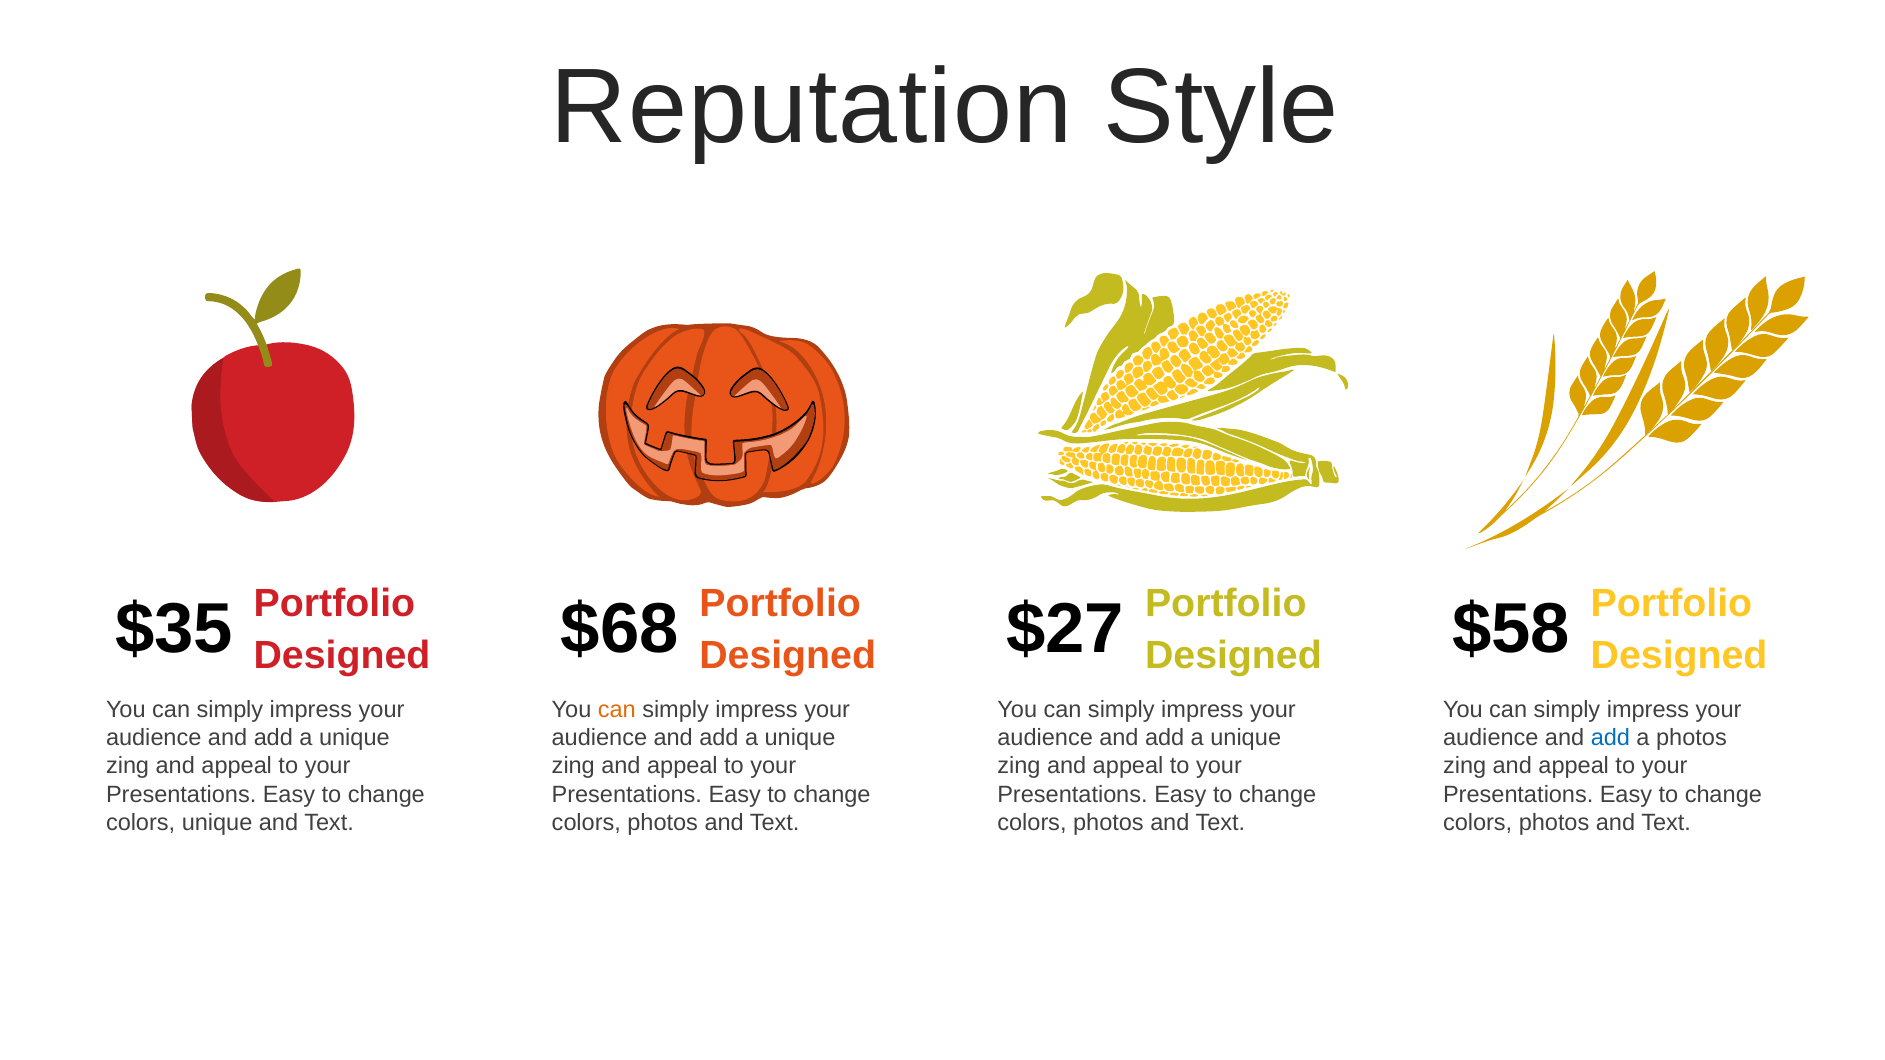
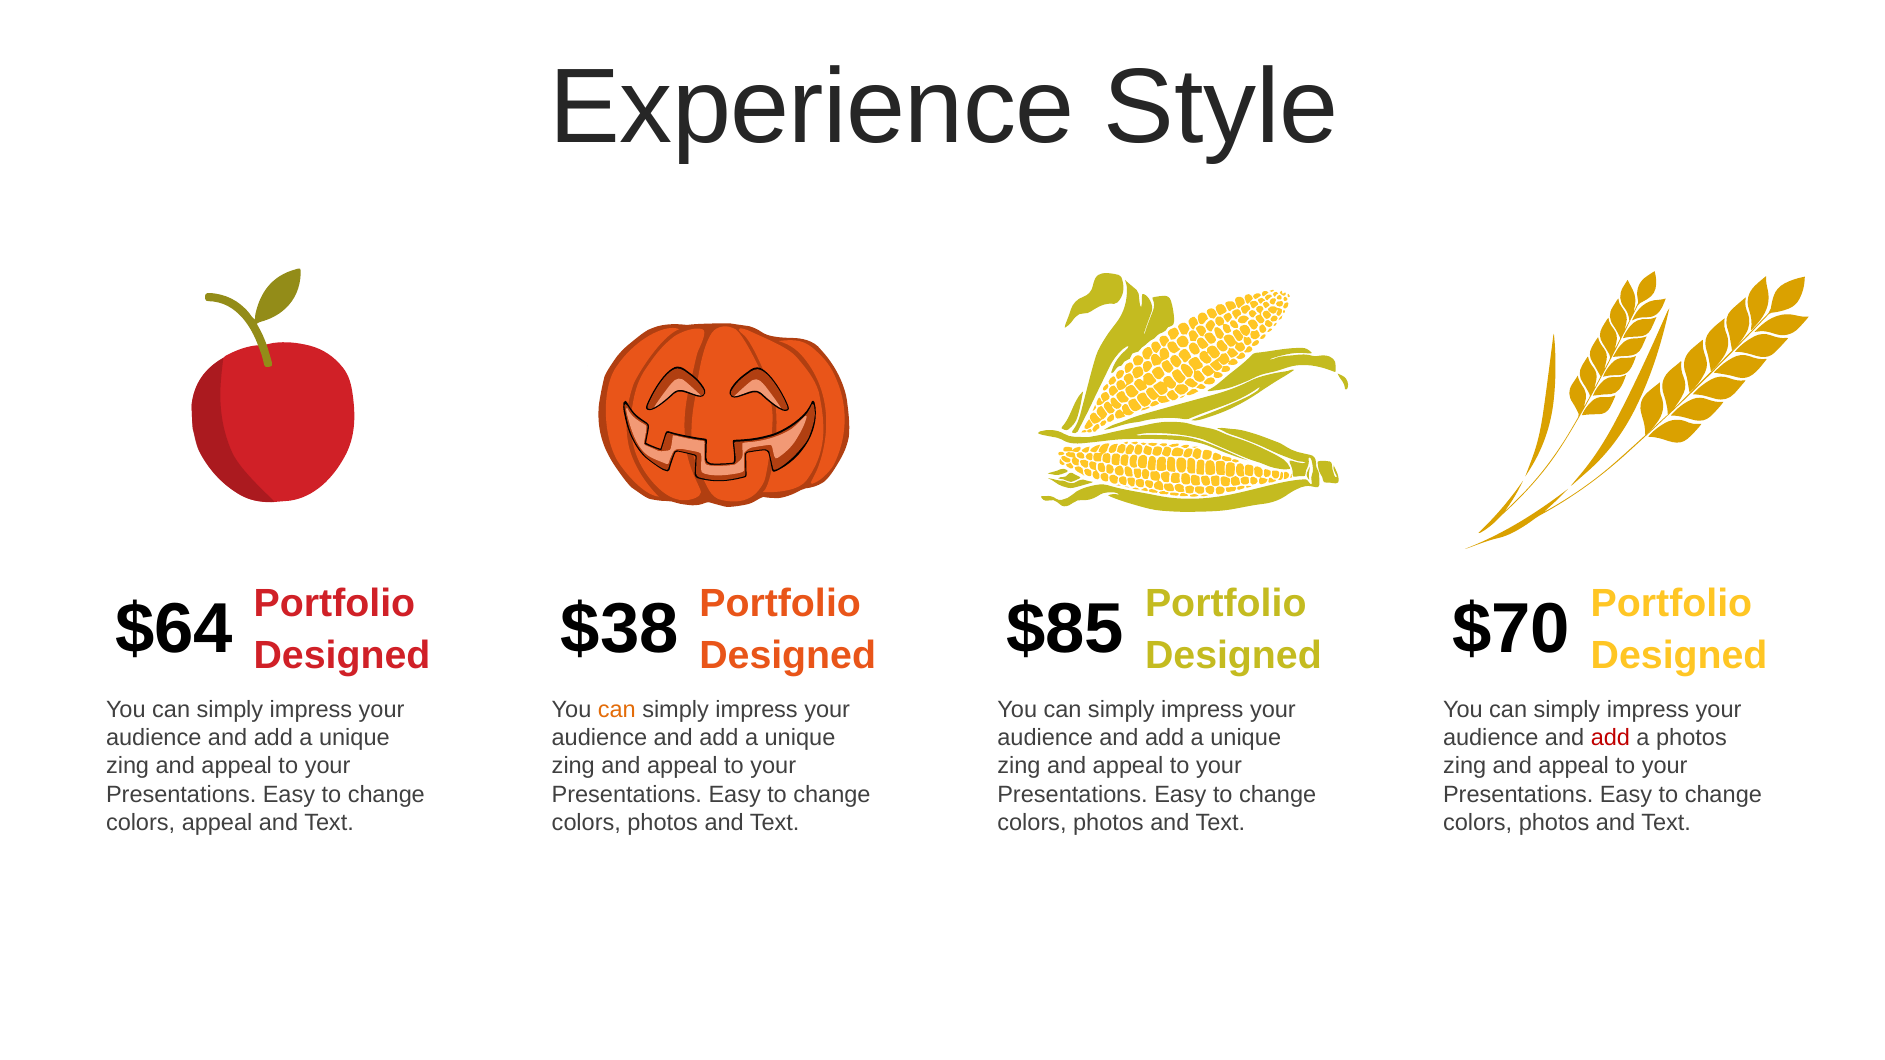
Reputation: Reputation -> Experience (812, 108)
$35: $35 -> $64 (174, 629)
$68: $68 -> $38 (620, 629)
$27: $27 -> $85 (1065, 629)
$58: $58 -> $70 (1511, 629)
add colour: blue -> red (1610, 738)
colors unique: unique -> appeal (217, 823)
